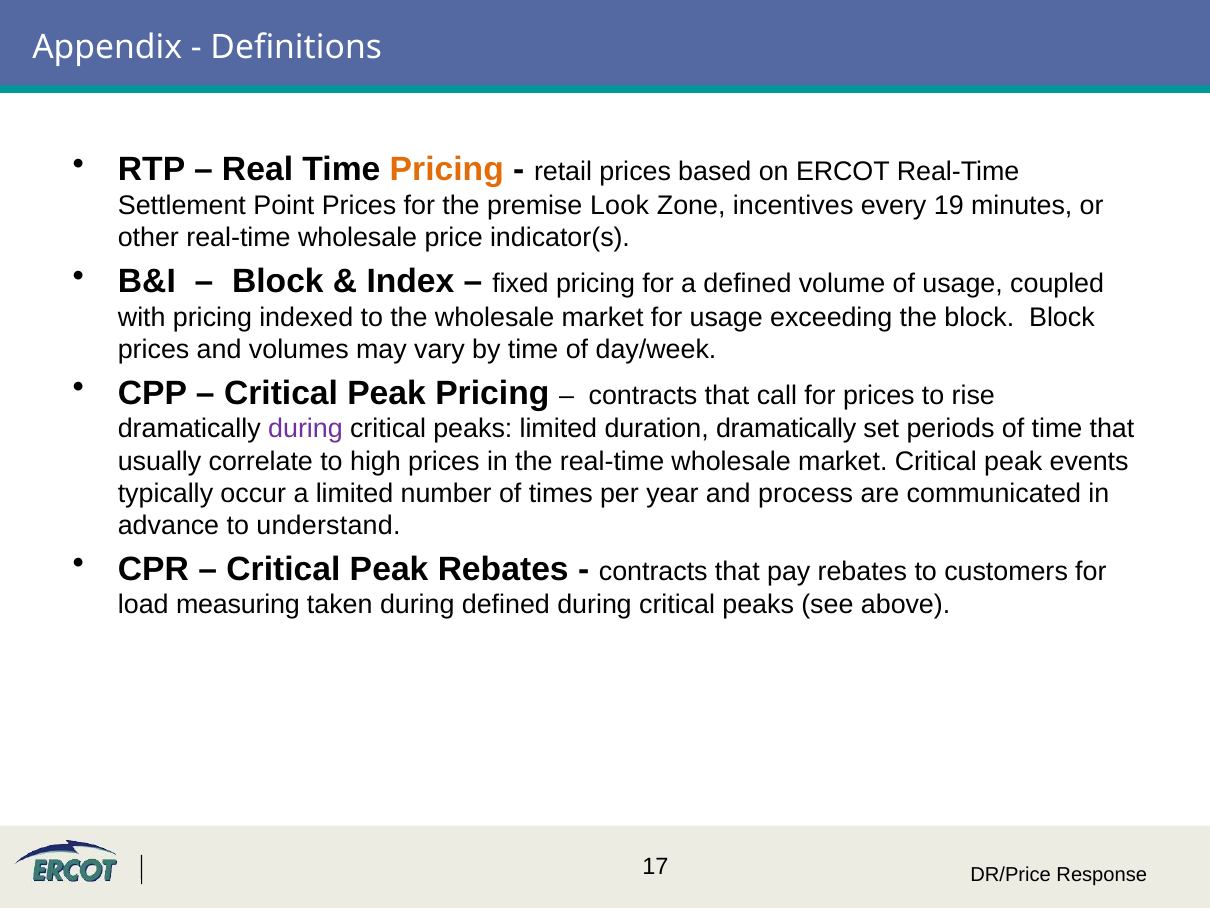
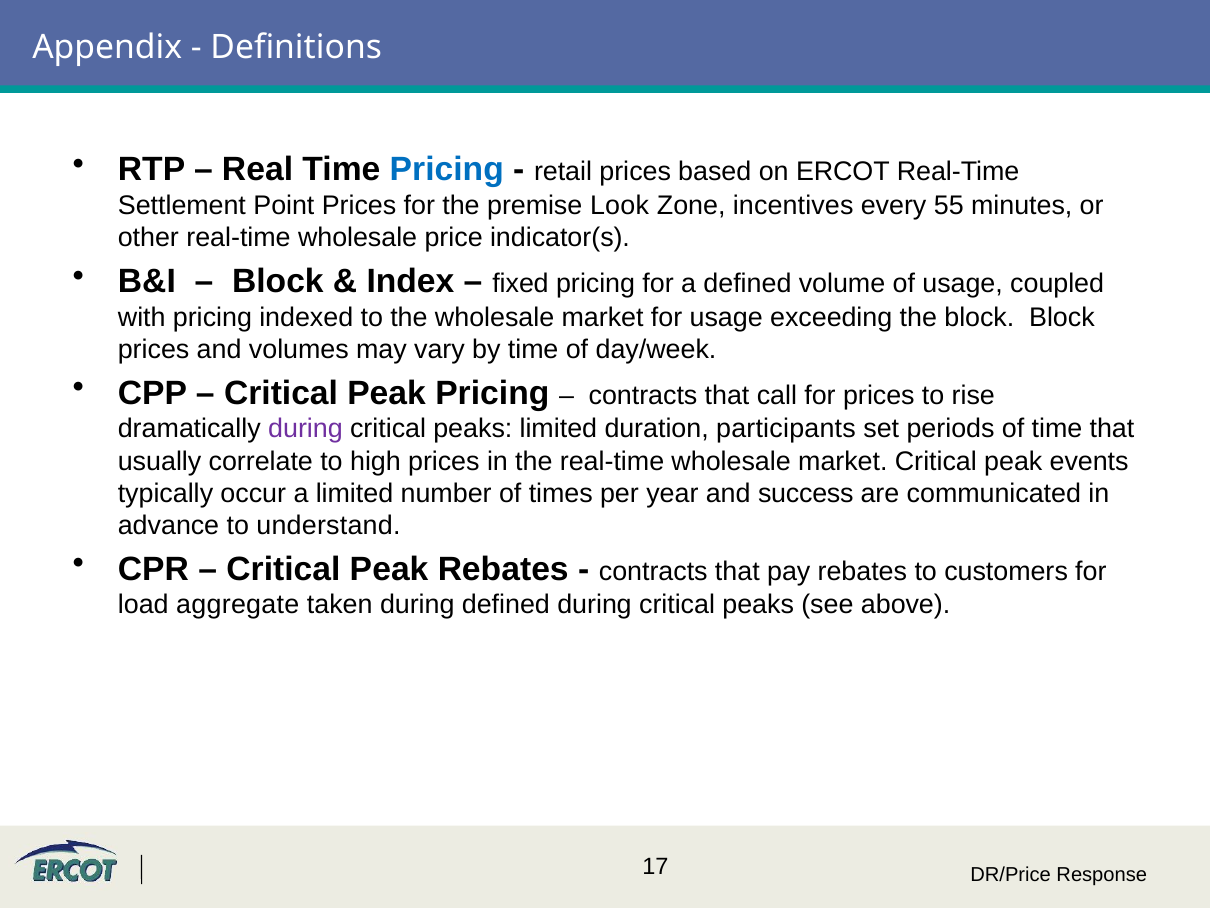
Pricing colour: orange -> blue (447, 170)
19: 19 -> 55 (949, 206)
duration dramatically: dramatically -> participants (786, 429)
process: process -> success (806, 493)
measuring: measuring -> aggregate (238, 605)
